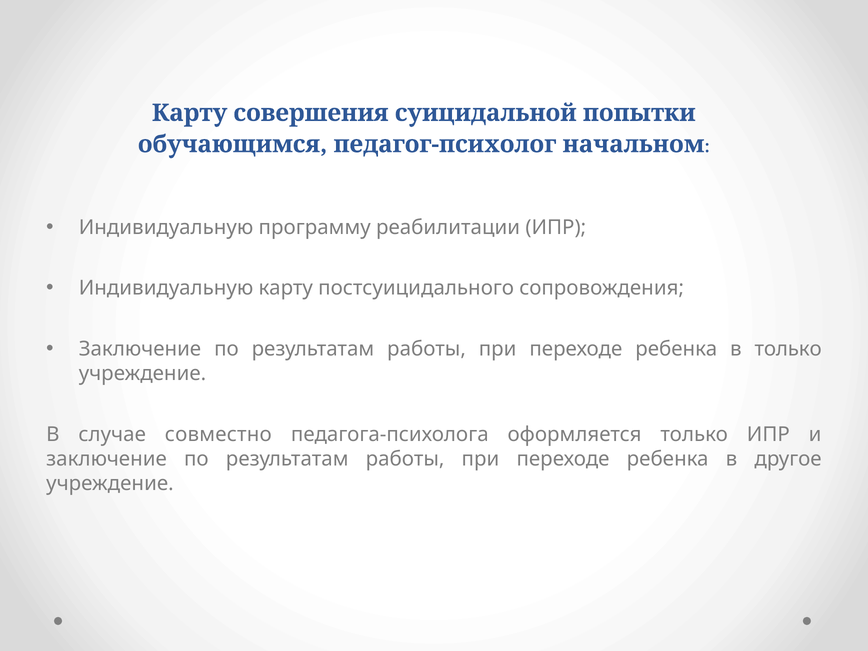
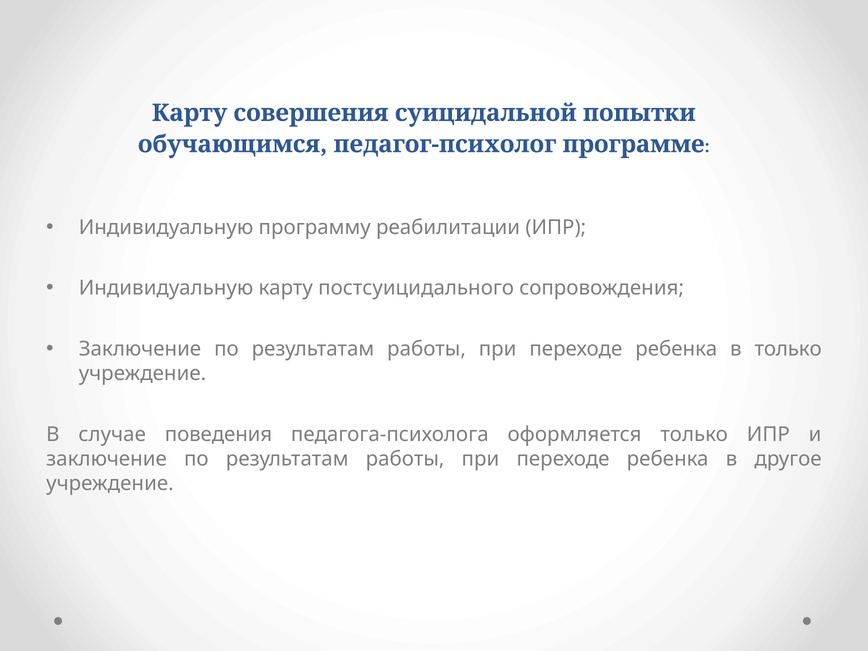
начальном: начальном -> программе (634, 144)
совместно: совместно -> поведения (218, 434)
